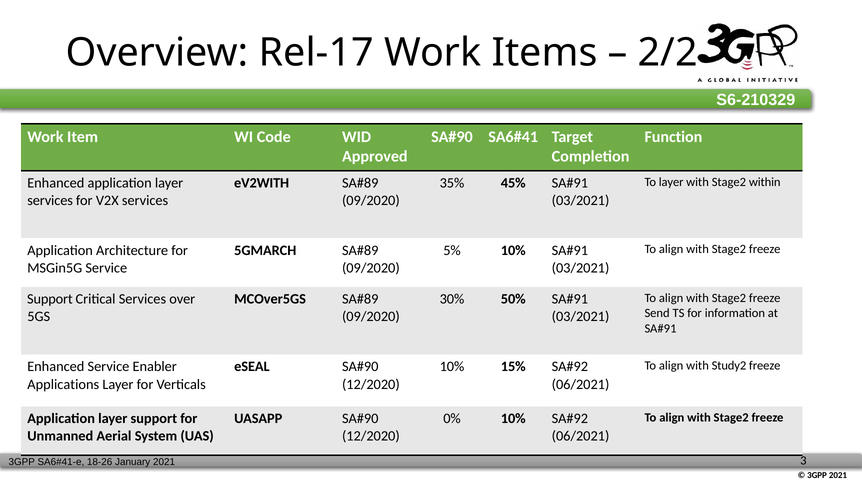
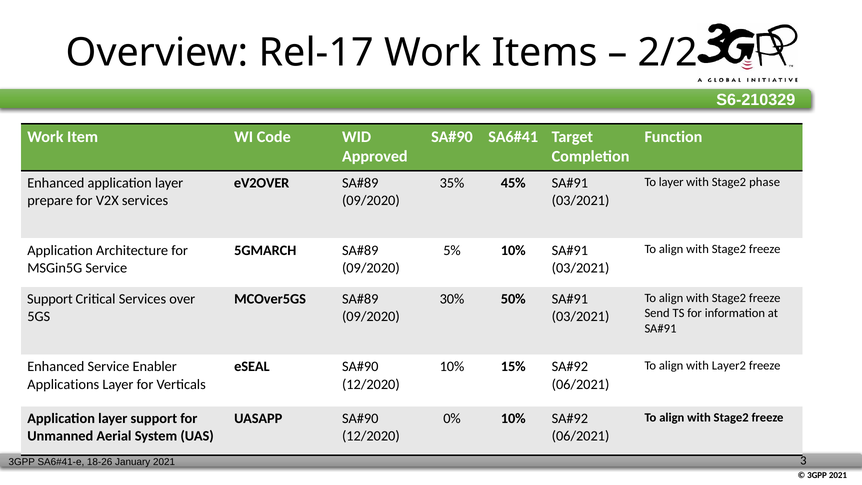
within: within -> phase (765, 182)
eV2WITH: eV2WITH -> eV2OVER (262, 183)
services: services -> prepare (50, 201)
Study2: Study2 -> Layer2 (729, 365)
